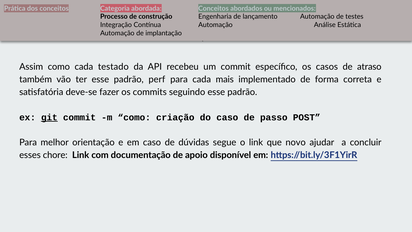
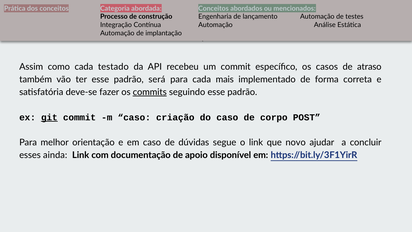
perf: perf -> será (157, 79)
commits underline: none -> present (150, 92)
m como: como -> caso (134, 117)
passo: passo -> corpo (274, 117)
chore: chore -> ainda (55, 155)
